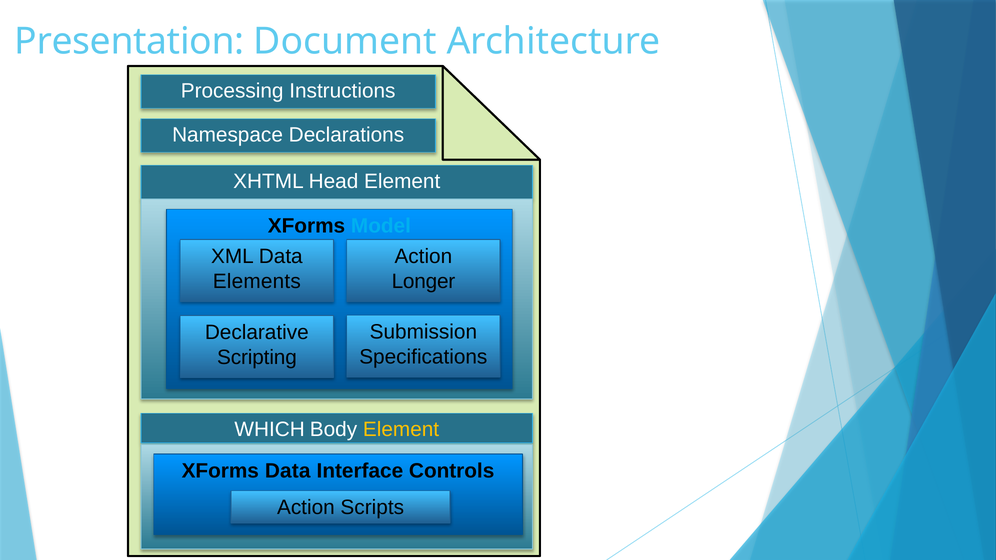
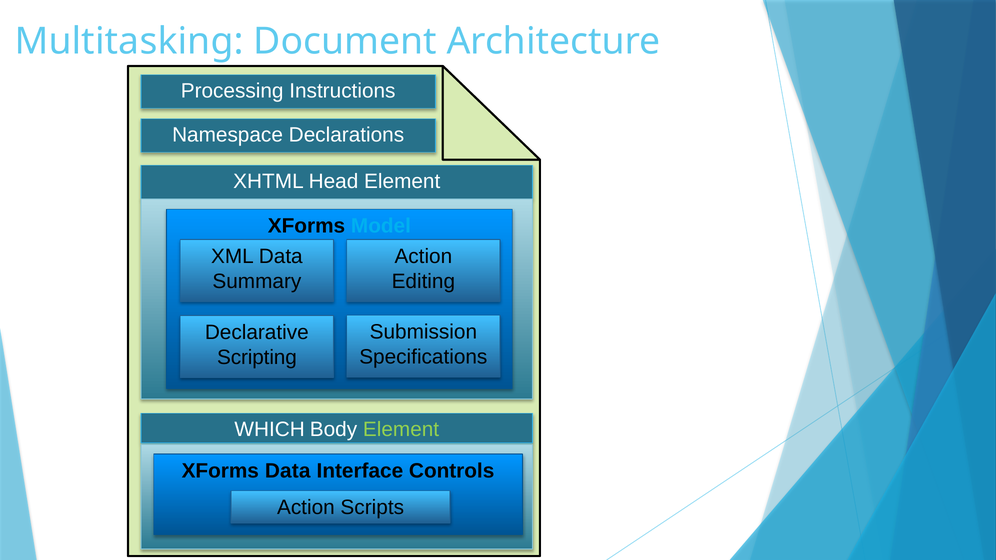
Presentation: Presentation -> Multitasking (129, 42)
Elements: Elements -> Summary (257, 281)
Longer: Longer -> Editing (423, 281)
Element colour: yellow -> light green (401, 430)
